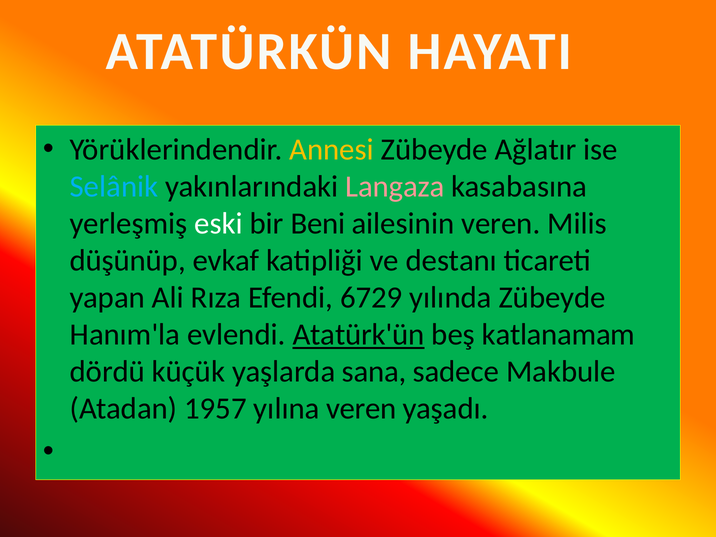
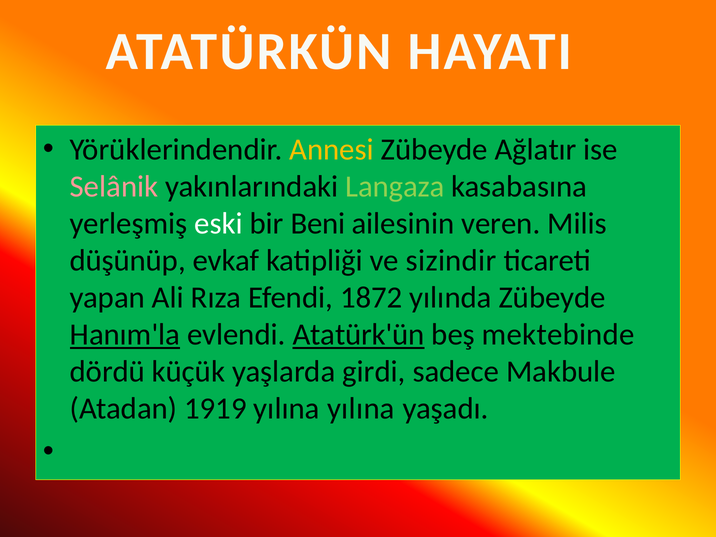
Selânik colour: light blue -> pink (114, 187)
Langaza colour: pink -> light green (395, 187)
destanı: destanı -> sizindir (451, 261)
6729: 6729 -> 1872 (371, 298)
Hanım'la underline: none -> present (125, 335)
katlanamam: katlanamam -> mektebinde (558, 335)
sana: sana -> girdi (374, 372)
1957: 1957 -> 1919 (215, 409)
yılına veren: veren -> yılına (361, 409)
